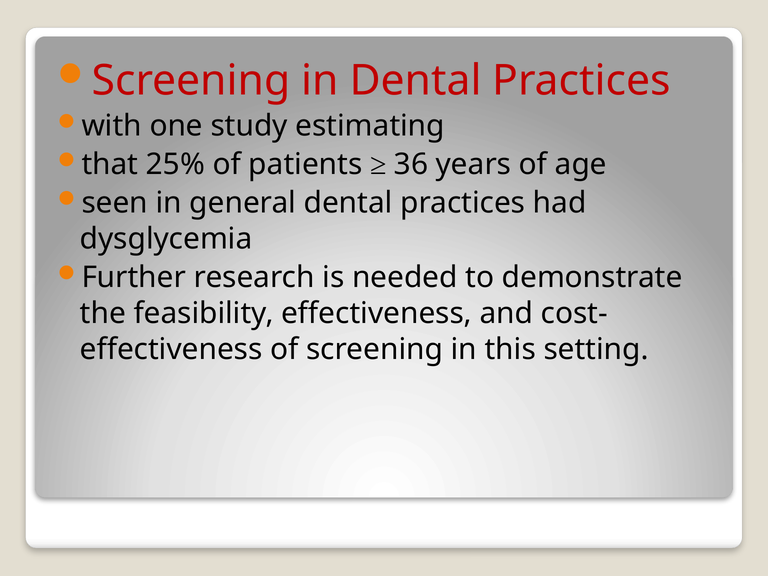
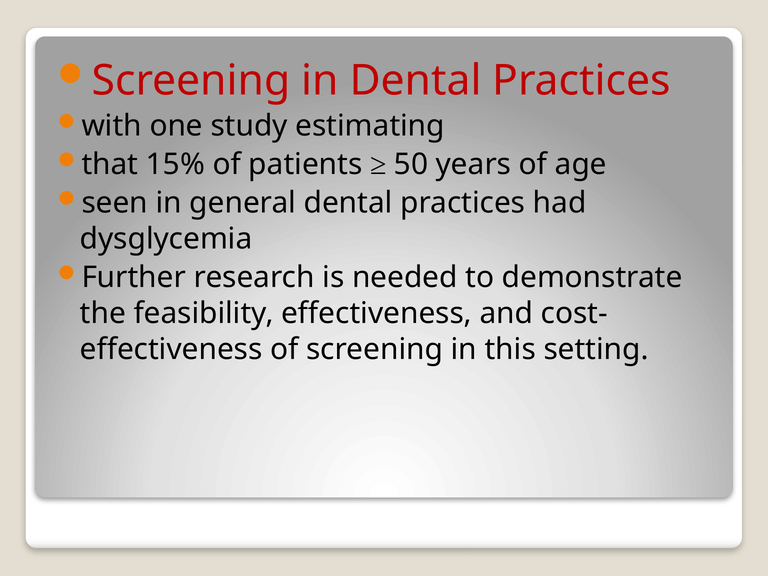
25%: 25% -> 15% (175, 165)
36: 36 -> 50 (411, 165)
